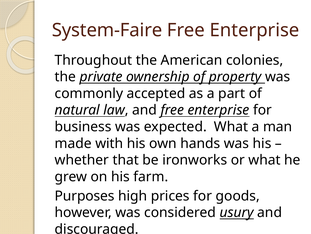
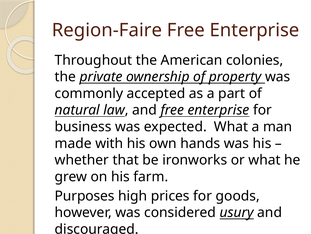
System-Faire: System-Faire -> Region-Faire (107, 30)
